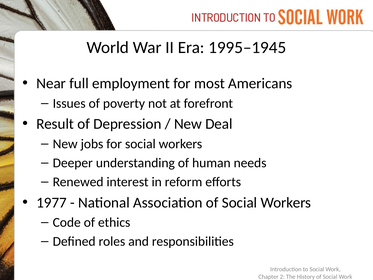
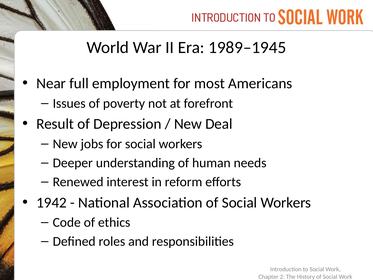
1995–1945: 1995–1945 -> 1989–1945 (247, 47)
1977: 1977 -> 1942 (52, 202)
